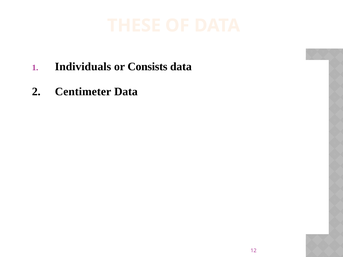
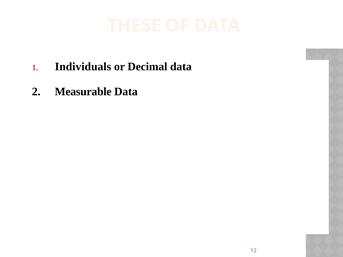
Consists: Consists -> Decimal (147, 67)
Centimeter: Centimeter -> Measurable (83, 92)
